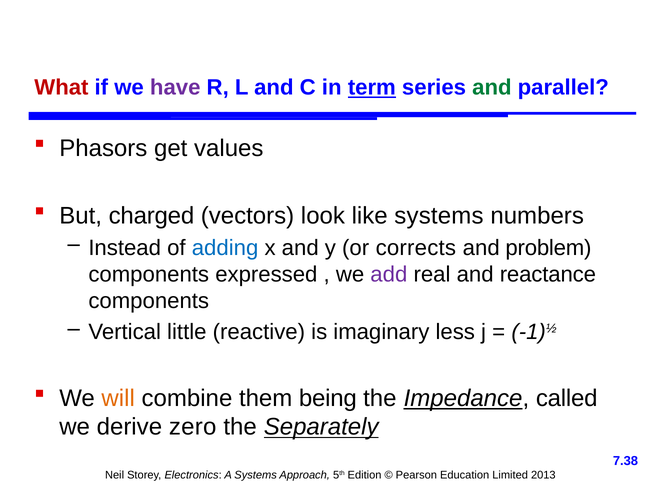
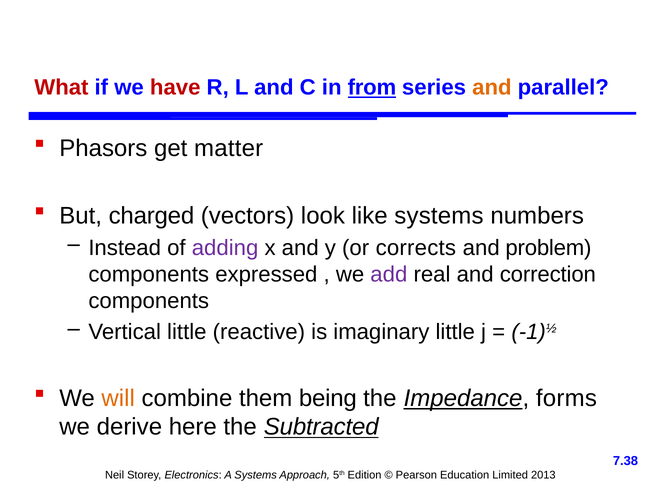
have colour: purple -> red (175, 87)
term: term -> from (372, 87)
and colour: green -> orange (492, 87)
values: values -> matter (229, 148)
adding colour: blue -> purple (225, 248)
reactance: reactance -> correction (548, 274)
imaginary less: less -> little (455, 332)
called: called -> forms (566, 398)
zero: zero -> here (193, 427)
Separately: Separately -> Subtracted (321, 427)
